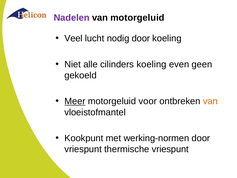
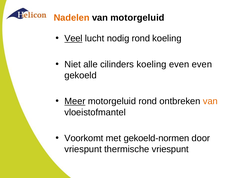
Nadelen colour: purple -> orange (72, 18)
Veel underline: none -> present (73, 38)
nodig door: door -> rond (141, 38)
even geen: geen -> even (202, 64)
motorgeluid voor: voor -> rond (148, 101)
Kookpunt: Kookpunt -> Voorkomt (84, 138)
werking-normen: werking-normen -> gekoeld-normen (156, 138)
